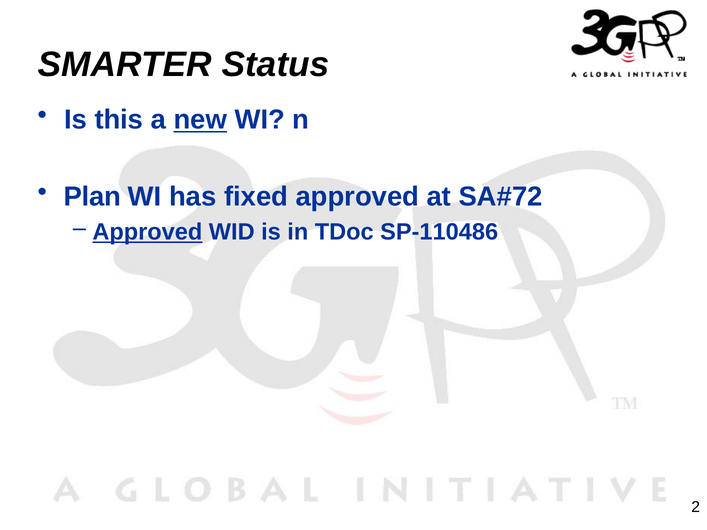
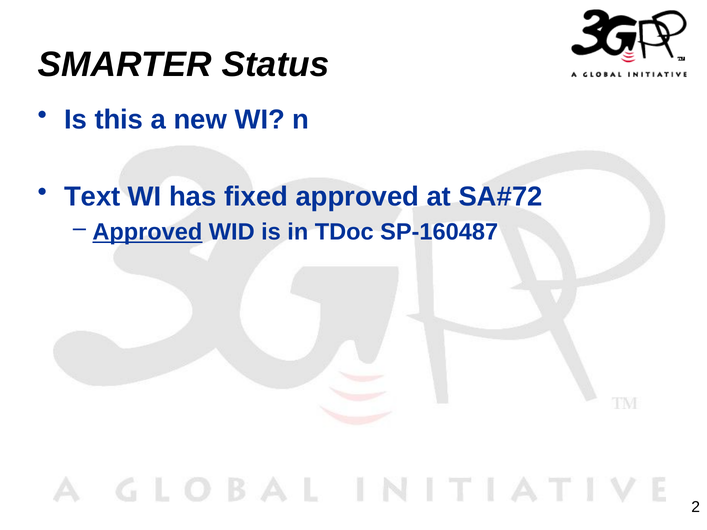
new underline: present -> none (200, 120)
Plan: Plan -> Text (92, 197)
SP-110486: SP-110486 -> SP-160487 (439, 232)
